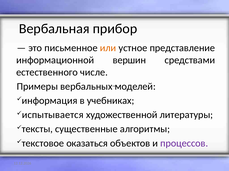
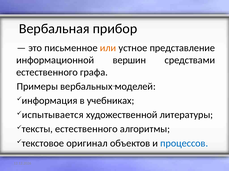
числе: числе -> графа (94, 72)
тексты существенные: существенные -> естественного (86, 130)
оказаться: оказаться -> оригинал (87, 144)
процессов colour: purple -> blue (184, 144)
